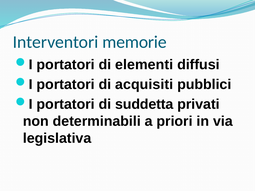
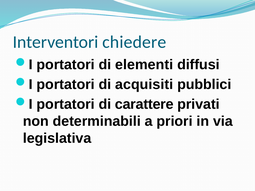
memorie: memorie -> chiedere (134, 42)
suddetta: suddetta -> carattere (144, 104)
